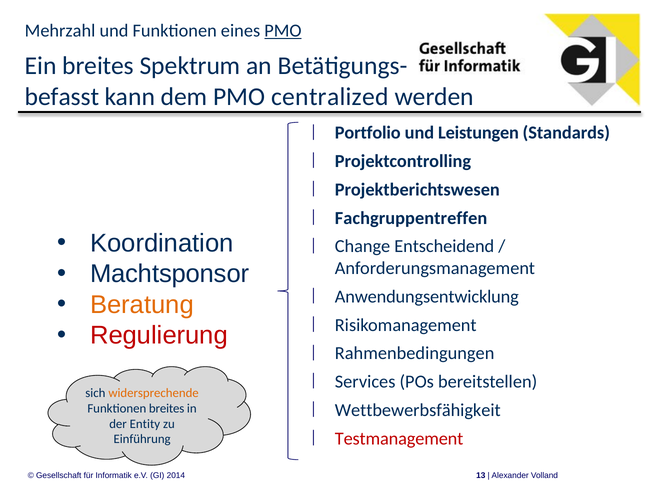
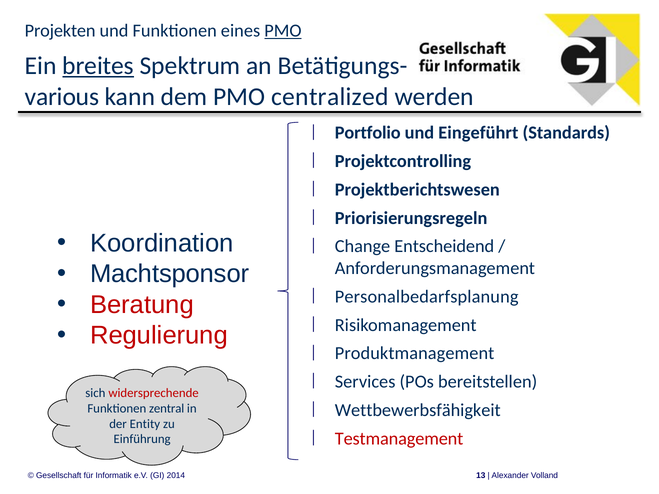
Mehrzahl: Mehrzahl -> Projekten (60, 31)
breites underline: none -> present (98, 66)
befasst: befasst -> various (62, 97)
Leistungen: Leistungen -> Eingeführt (478, 133)
Fachgruppentreffen: Fachgruppentreffen -> Priorisierungsregeln (411, 218)
Anwendungsentwicklung: Anwendungsentwicklung -> Personalbedarfsplanung (427, 297)
Beratung colour: orange -> red (142, 305)
Rahmenbedingungen: Rahmenbedingungen -> Produktmanagement (415, 354)
widersprechende colour: orange -> red (154, 393)
Funktionen breites: breites -> zentral (167, 409)
